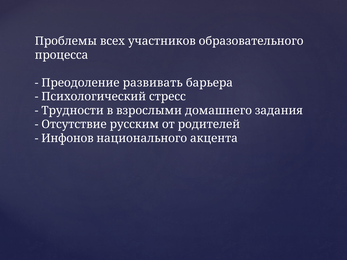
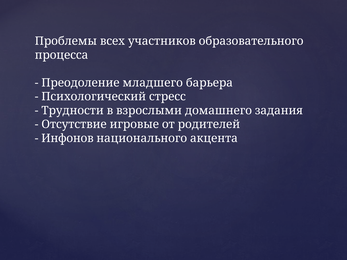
развивать: развивать -> младшего (153, 83)
русским: русским -> игровые (134, 124)
